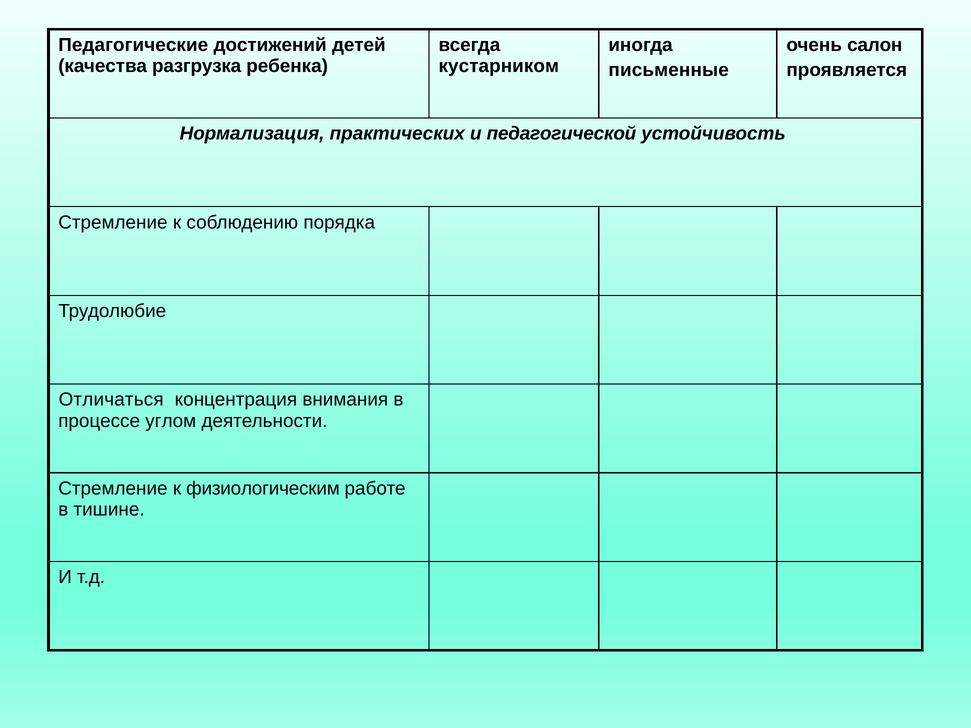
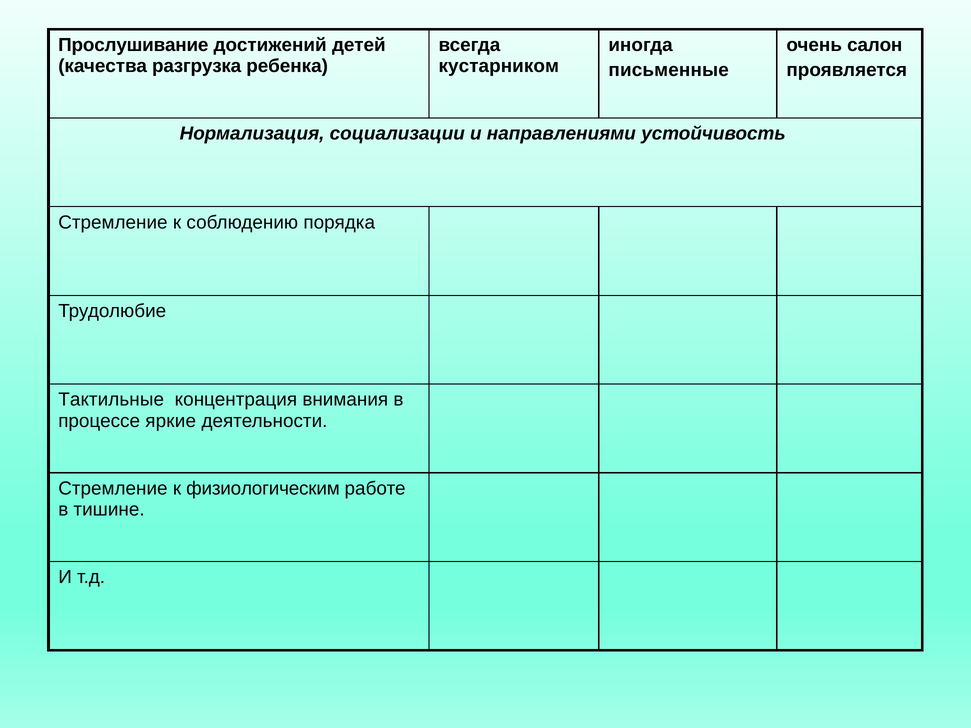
Педагогические: Педагогические -> Прослушивание (133, 45)
практических: практических -> социализации (397, 134)
педагогической: педагогической -> направлениями (561, 134)
Отличаться: Отличаться -> Тактильные (111, 400)
углом: углом -> яркие (171, 421)
